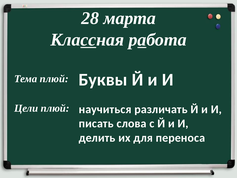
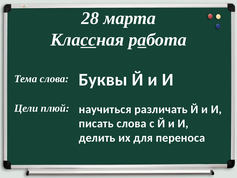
Тема плюй: плюй -> слова (54, 79)
